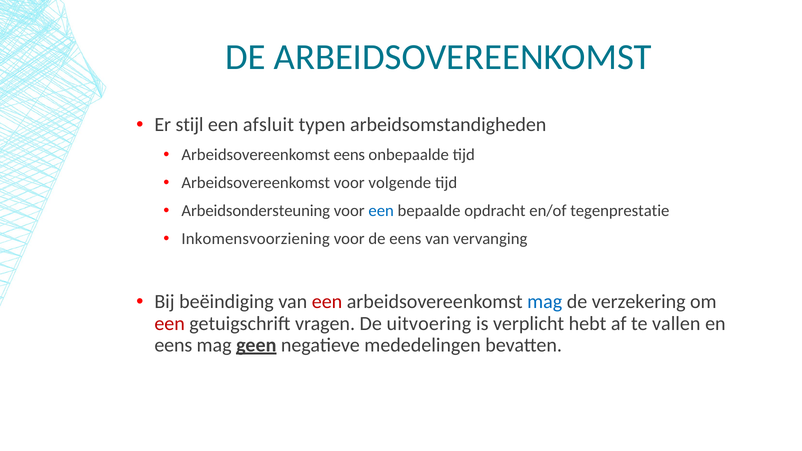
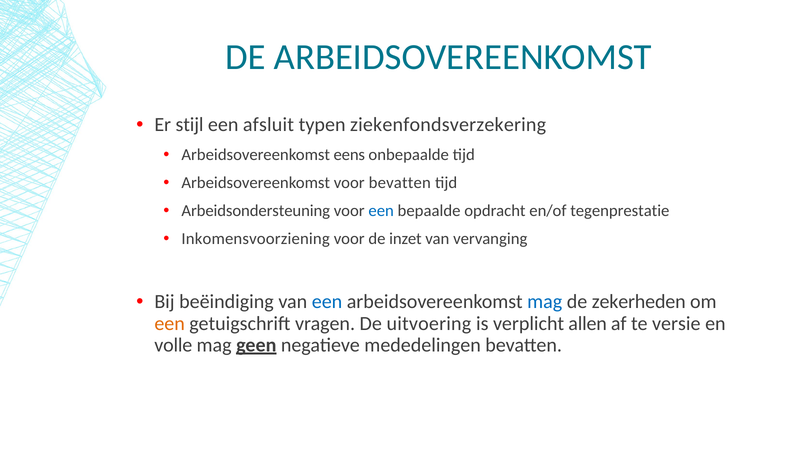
arbeidsomstandigheden: arbeidsomstandigheden -> ziekenfondsverzekering (448, 125)
voor volgende: volgende -> bevatten (400, 183)
de eens: eens -> inzet (405, 239)
een colour: red -> blue (327, 302)
verzekering: verzekering -> zekerheden (639, 302)
een colour: red -> orange (170, 323)
hebt: hebt -> allen (588, 323)
vallen: vallen -> versie (676, 323)
eens: eens -> volle (173, 345)
